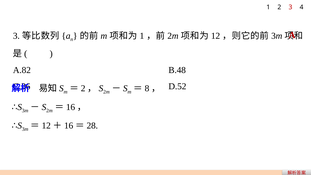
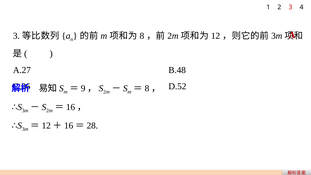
1: 1 -> 8 (142, 36)
A.82: A.82 -> A.27 (22, 70)
2: 2 -> 9 (83, 88)
